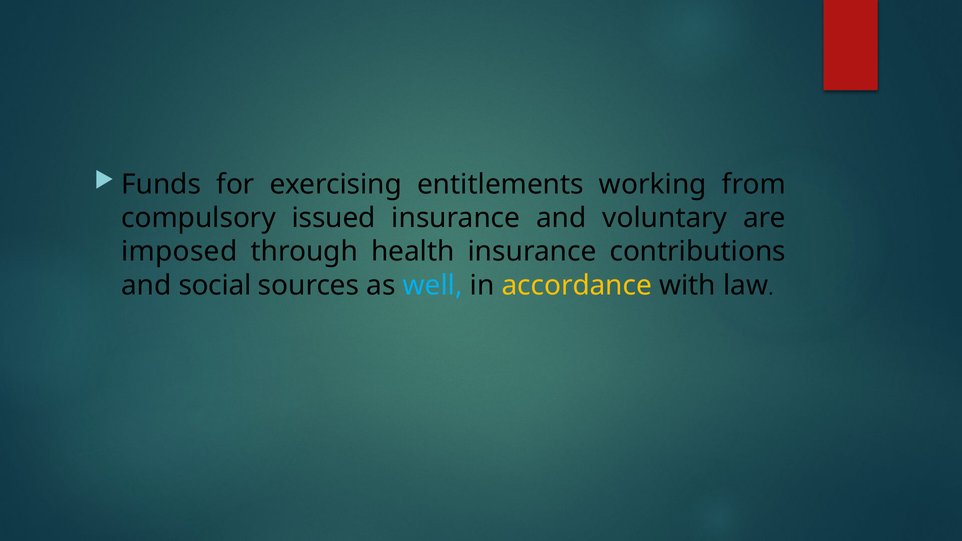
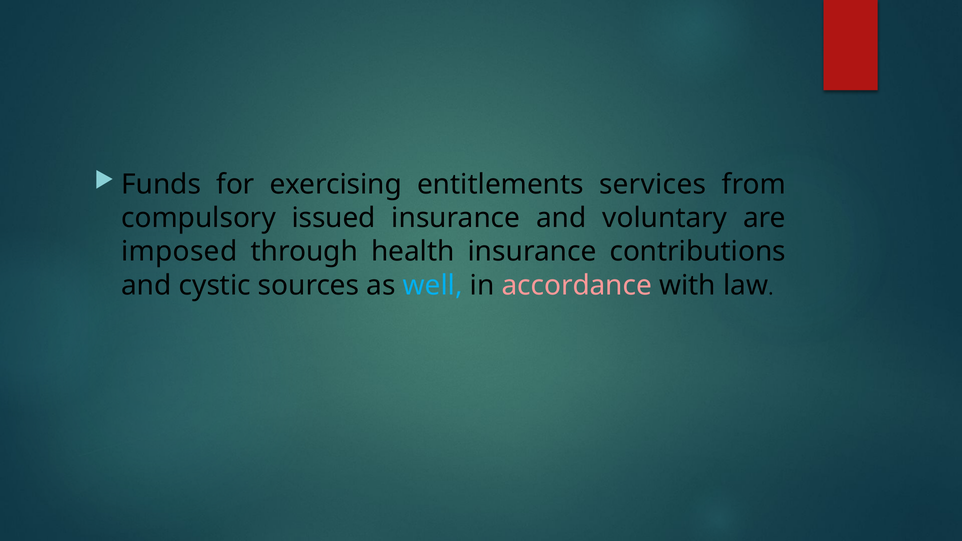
working: working -> services (653, 184)
social: social -> cystic (215, 285)
accordance colour: yellow -> pink (577, 285)
